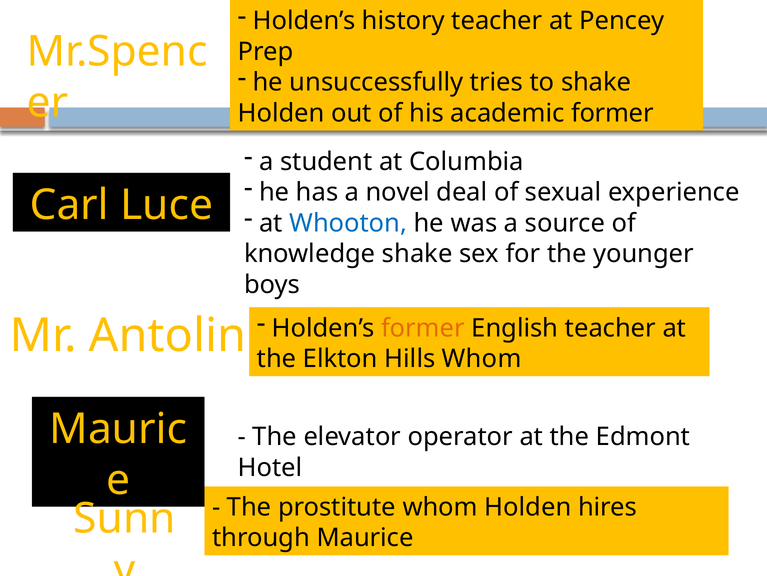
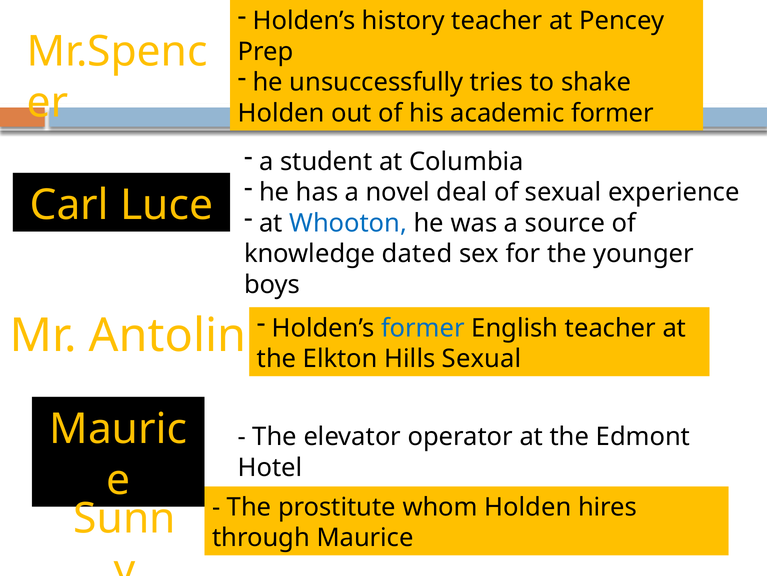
knowledge shake: shake -> dated (417, 254)
former colour: orange -> blue (423, 328)
Hills Whom: Whom -> Sexual (482, 358)
